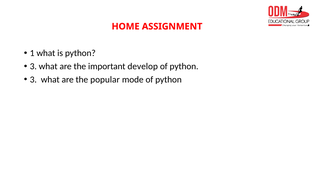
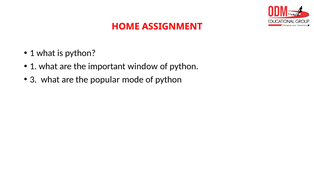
3: 3 -> 1 (33, 66)
develop: develop -> window (143, 66)
